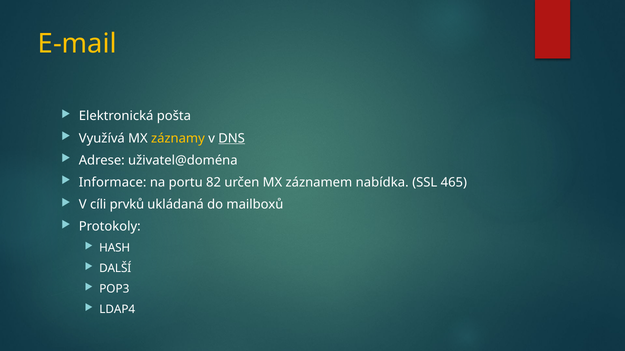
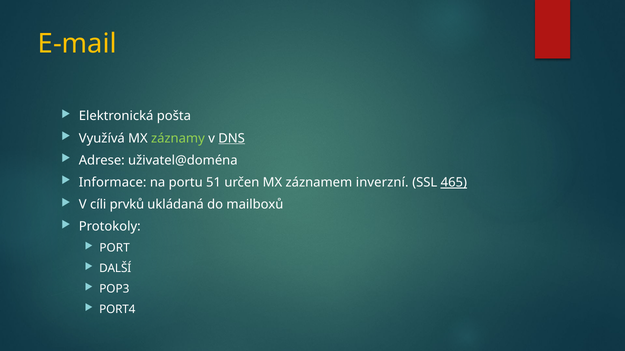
záznamy colour: yellow -> light green (178, 138)
82: 82 -> 51 (214, 183)
nabídka: nabídka -> inverzní (382, 183)
465 underline: none -> present (454, 183)
HASH: HASH -> PORT (115, 248)
LDAP4: LDAP4 -> PORT4 (117, 310)
